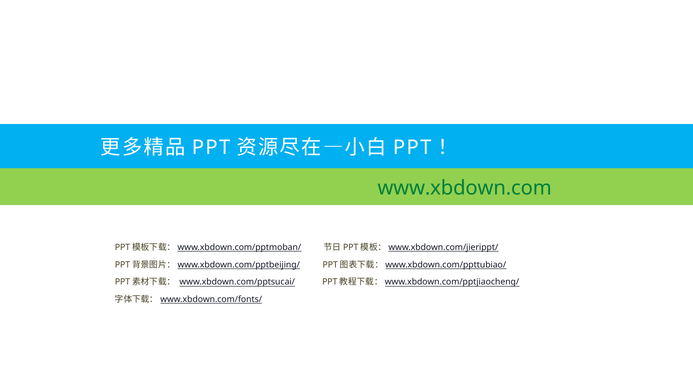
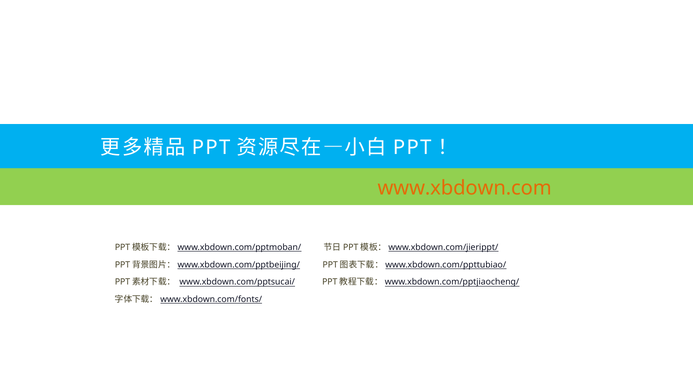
www.xbdown.com colour: green -> orange (465, 188)
